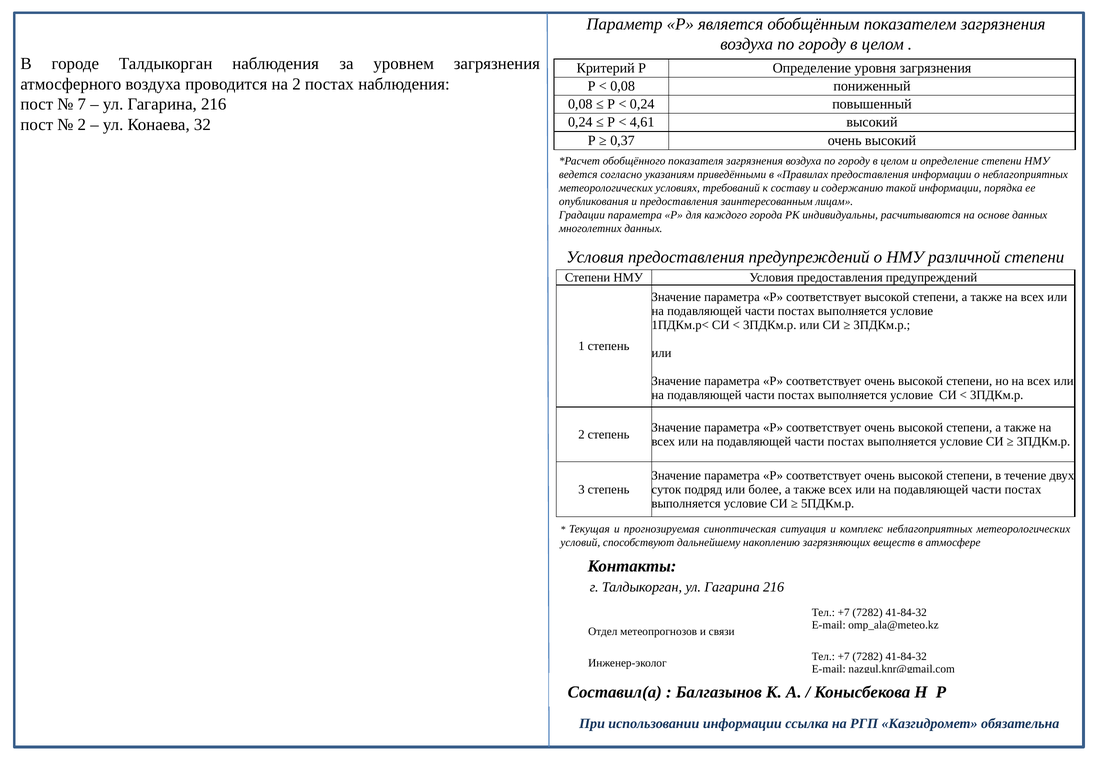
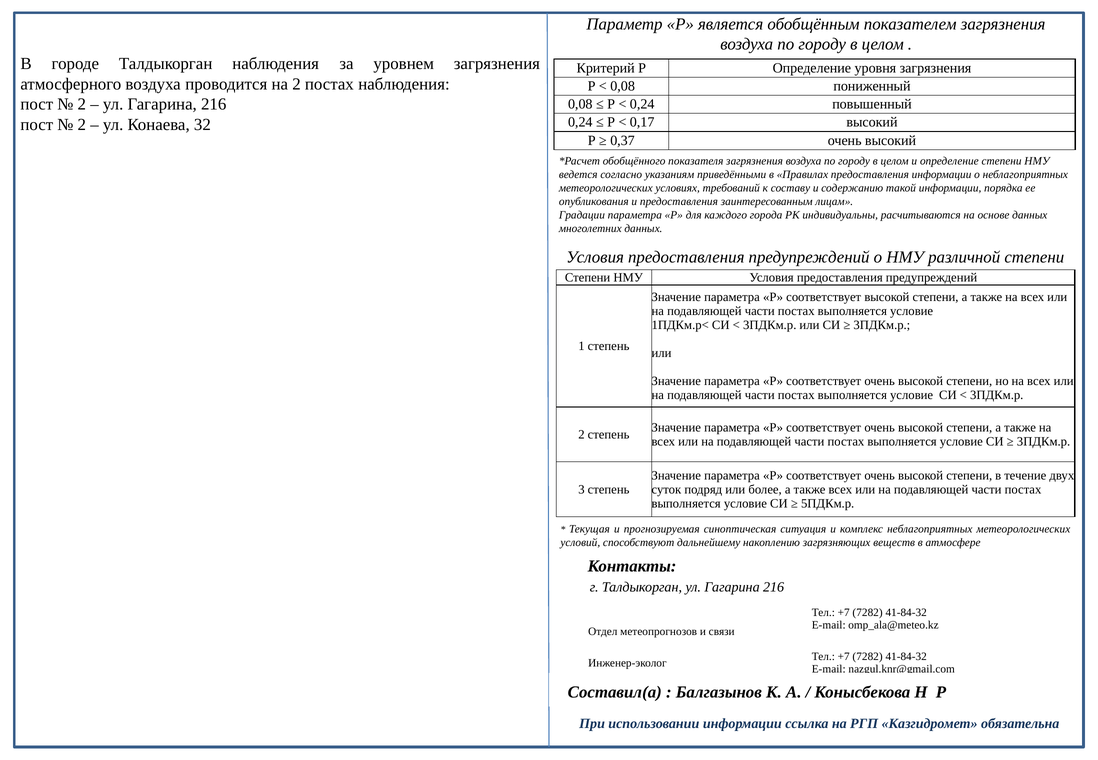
7: 7 -> 2 (82, 104)
4,61: 4,61 -> 0,17 (642, 122)
